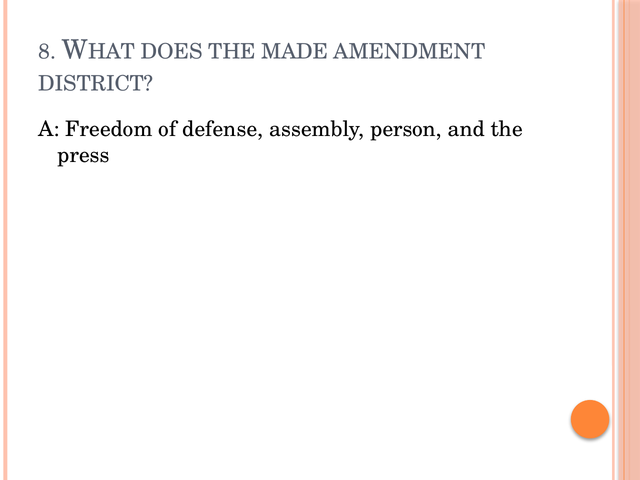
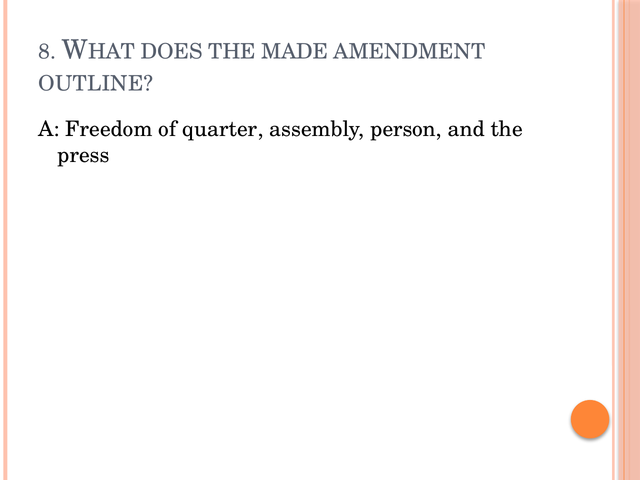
DISTRICT: DISTRICT -> OUTLINE (96, 84)
defense: defense -> quarter (223, 129)
